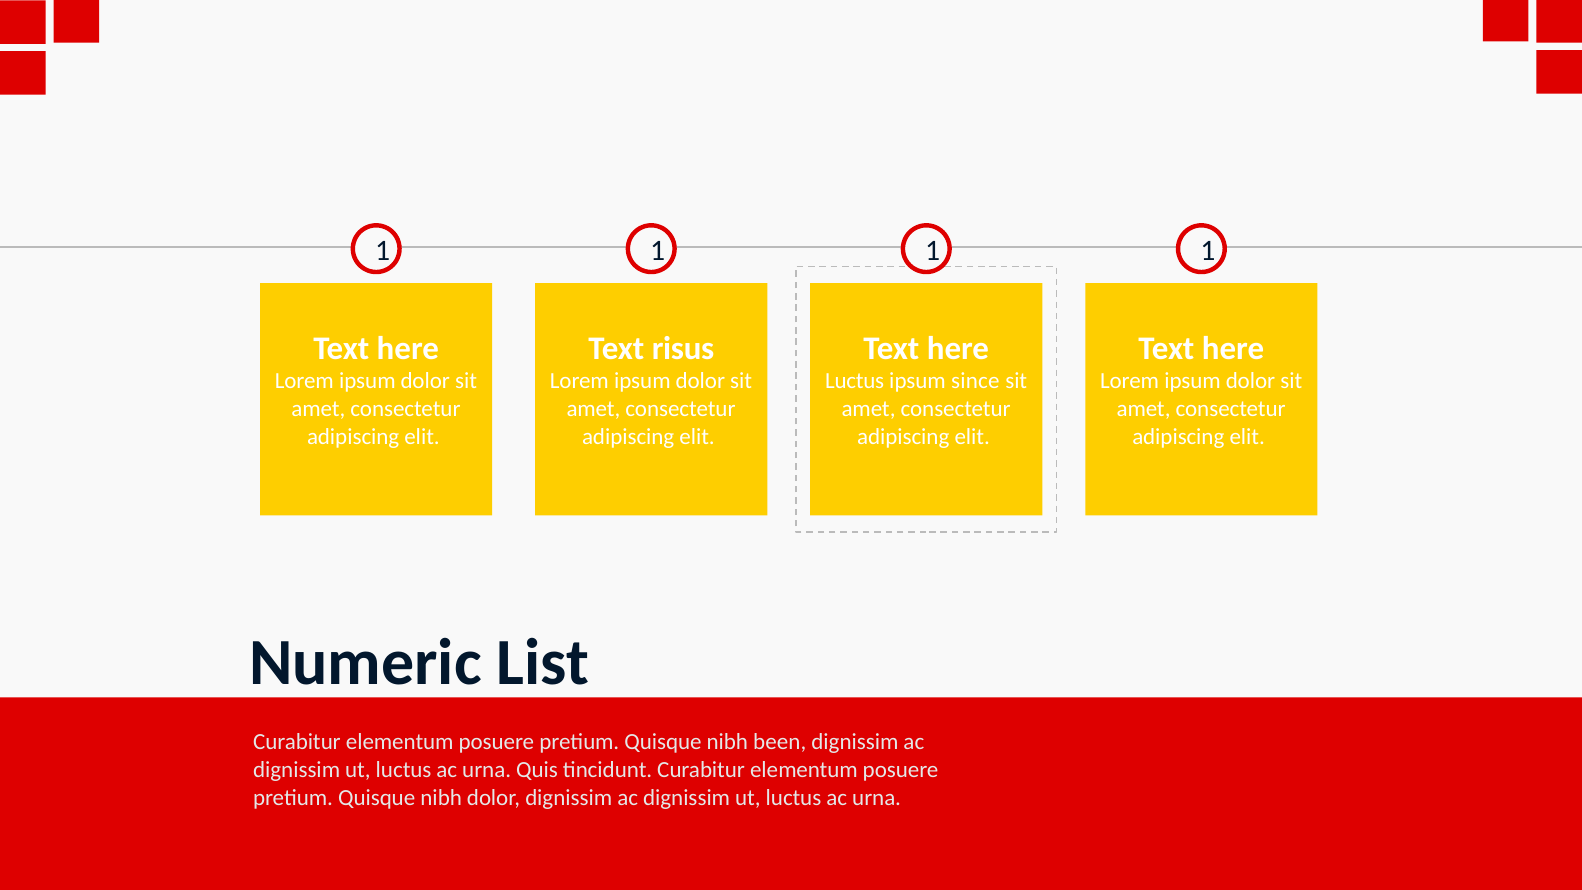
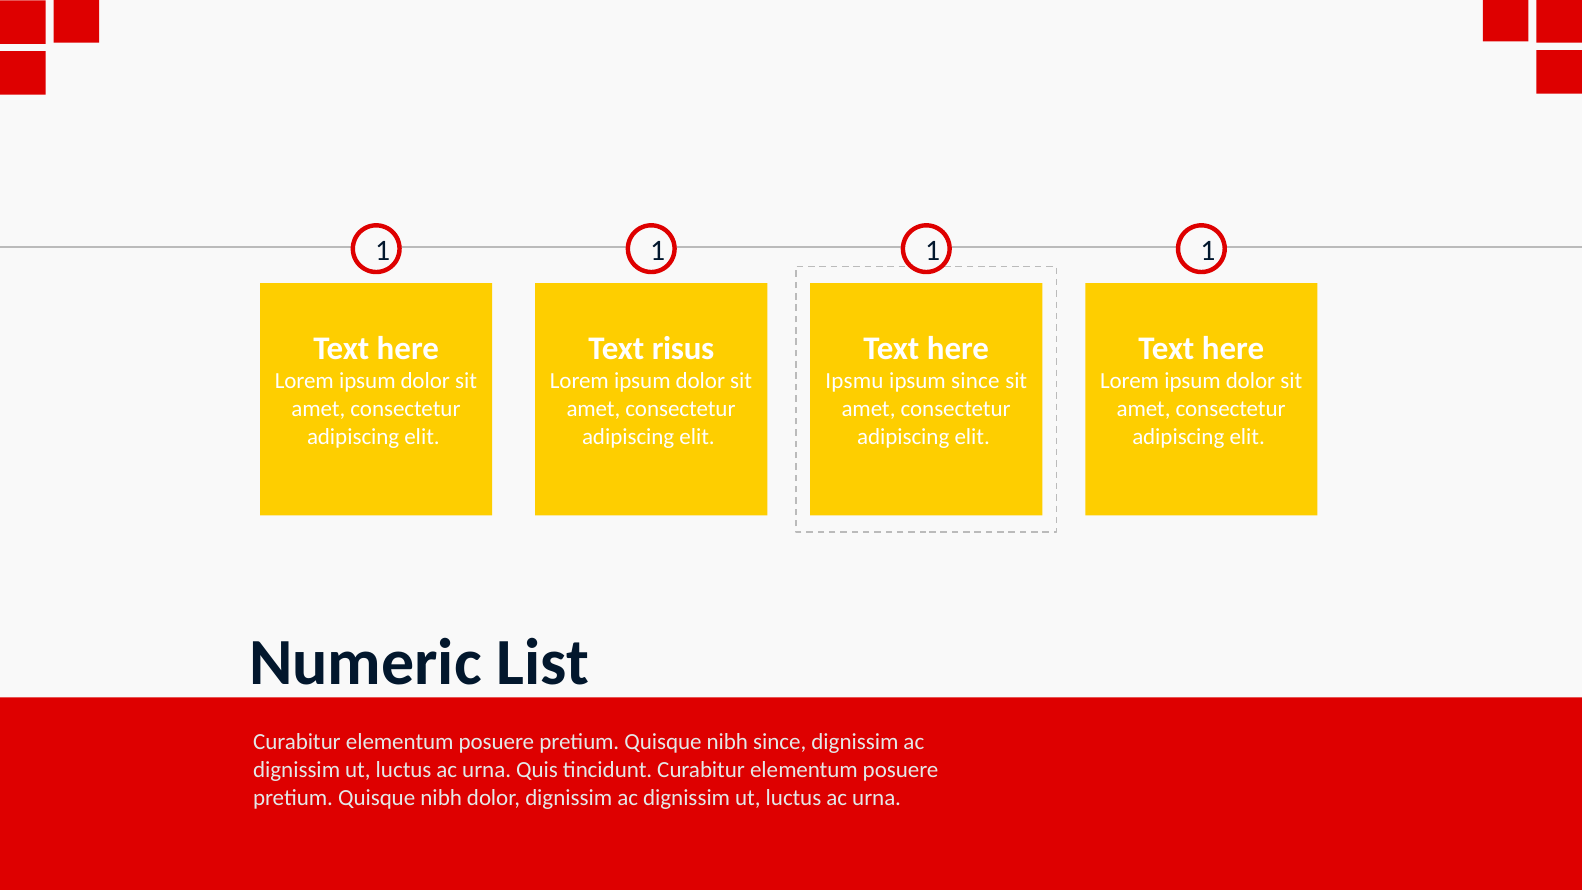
Luctus: Luctus -> Ipsmu (854, 381)
nibh been: been -> since (780, 742)
